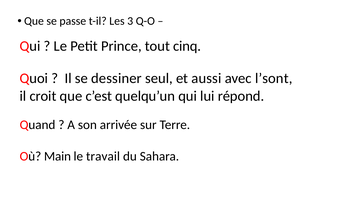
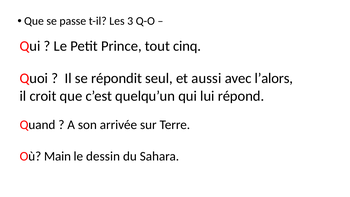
dessiner: dessiner -> répondit (117, 78)
l’sont: l’sont -> l’alors (274, 78)
travail: travail -> dessin (103, 156)
